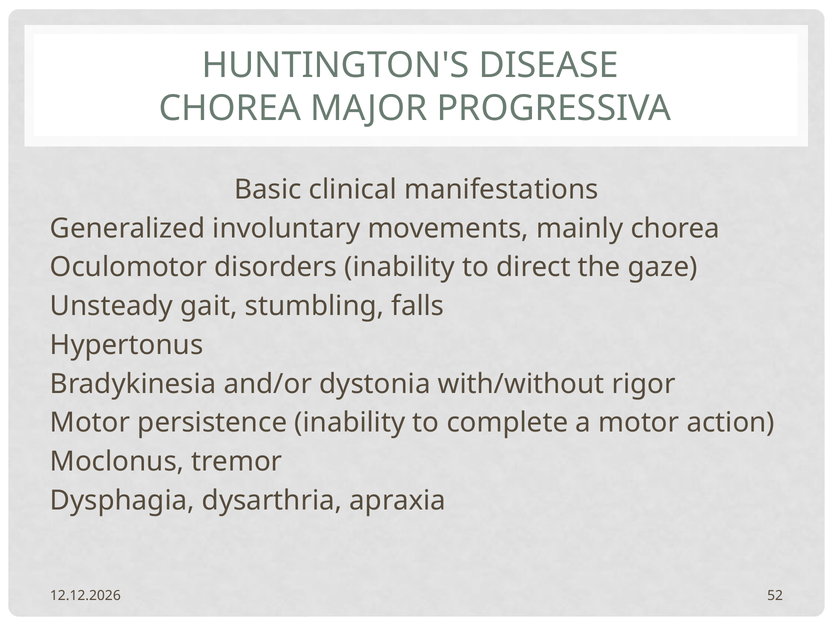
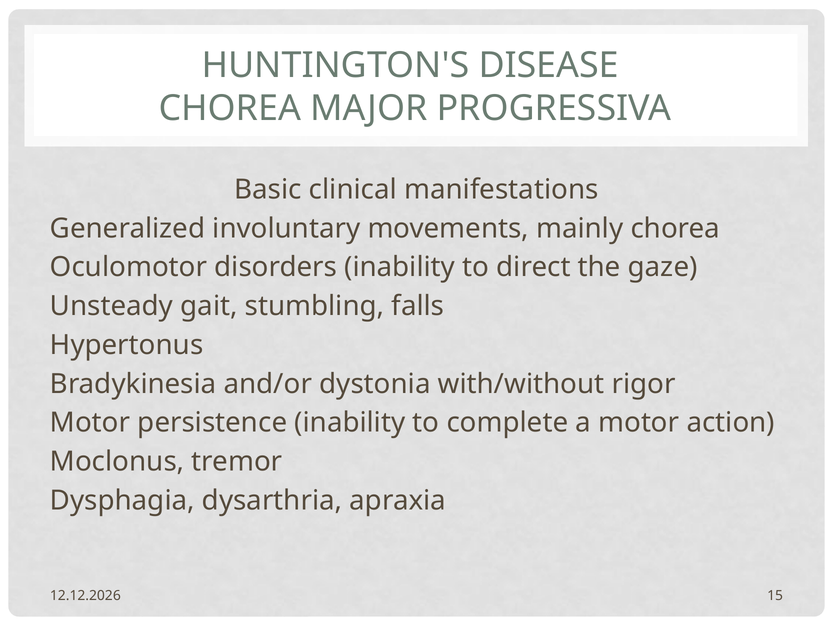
52: 52 -> 15 (775, 596)
